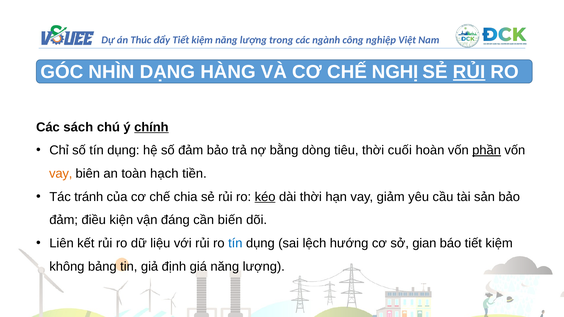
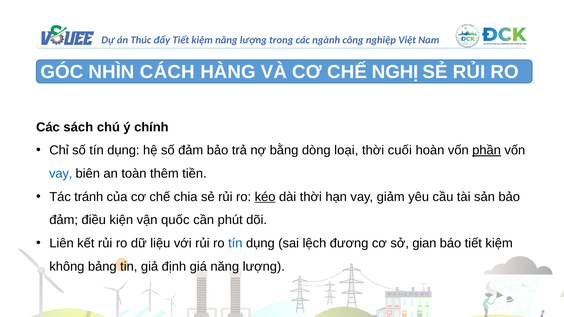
DẠNG: DẠNG -> CÁCH (167, 72)
RỦI underline: present -> none (469, 72)
chính underline: present -> none (151, 127)
tiêu: tiêu -> loại (346, 150)
vay colour: orange -> blue (61, 174)
hạch: hạch -> thêm (164, 174)
đáng: đáng -> quốc (175, 220)
biến: biến -> phút (230, 220)
hướng: hướng -> đương (349, 243)
